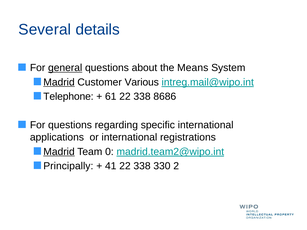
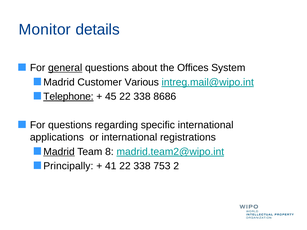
Several: Several -> Monitor (45, 29)
Means: Means -> Offices (193, 68)
Madrid underline: present -> none (59, 82)
Telephone underline: none -> present (68, 97)
61: 61 -> 45 (111, 97)
0: 0 -> 8 (109, 152)
330: 330 -> 753 (162, 166)
